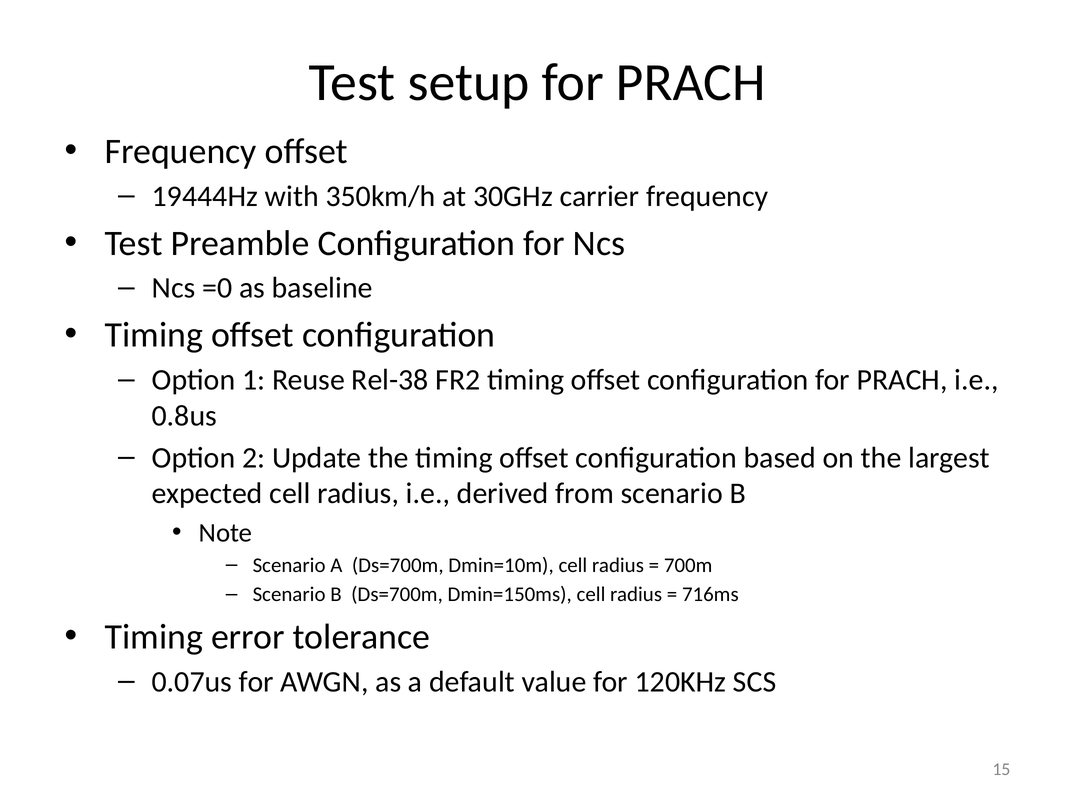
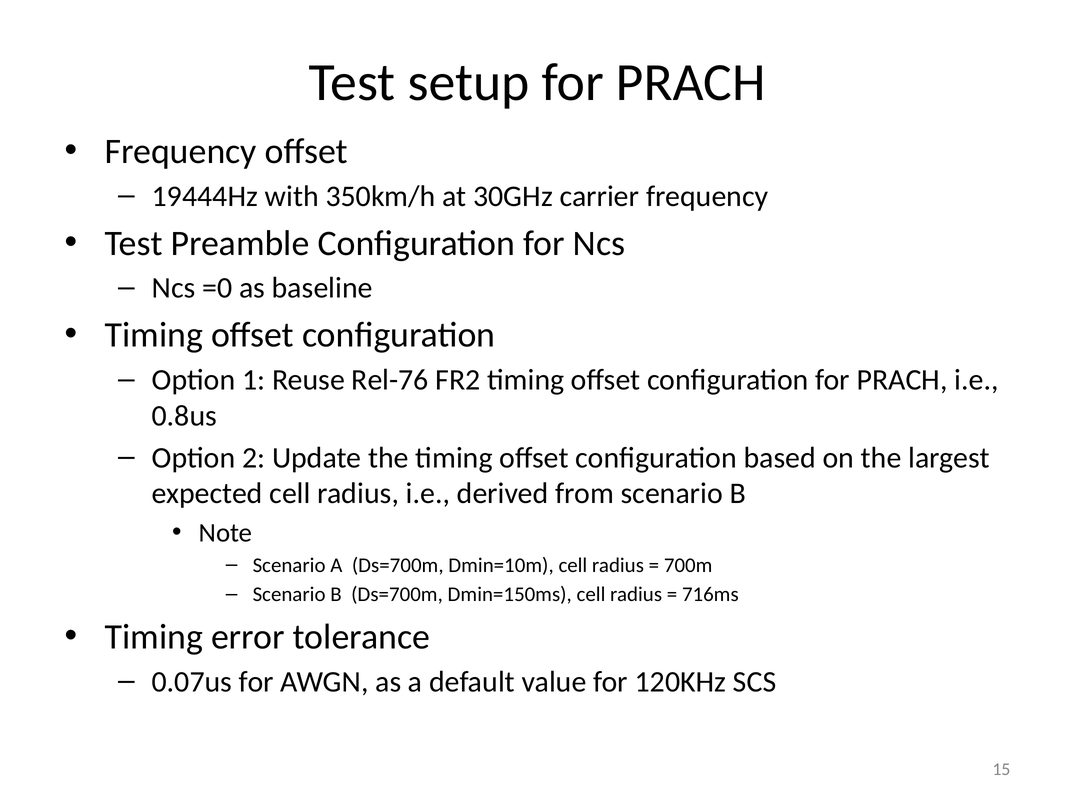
Rel-38: Rel-38 -> Rel-76 (390, 380)
